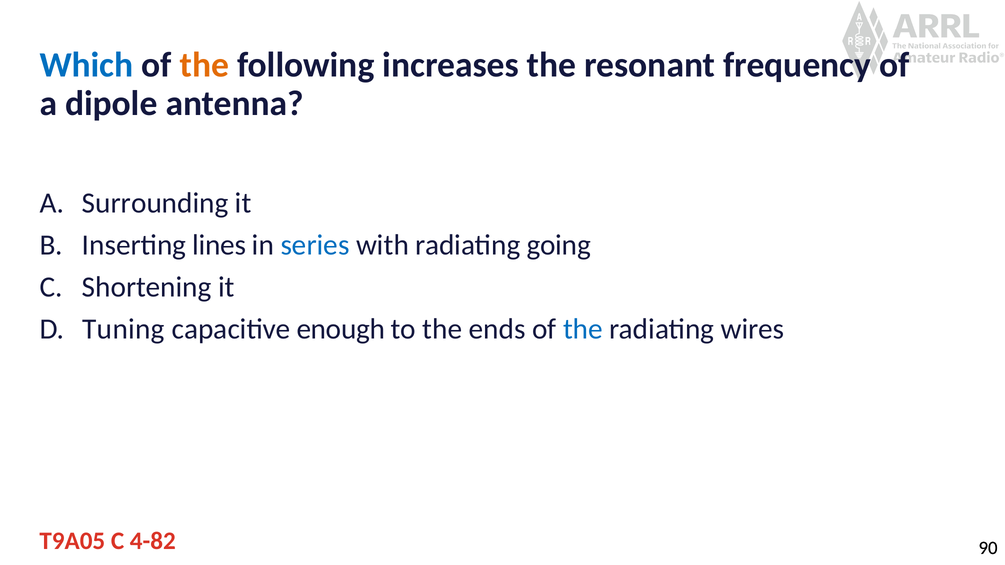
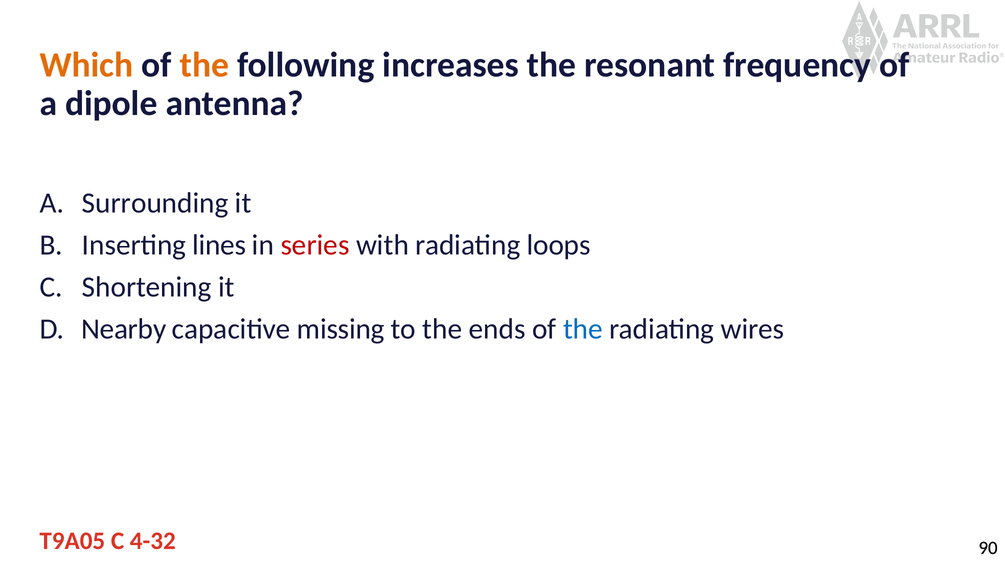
Which colour: blue -> orange (86, 65)
series colour: blue -> red (315, 245)
going: going -> loops (559, 245)
Tuning: Tuning -> Nearby (124, 329)
enough: enough -> missing (341, 329)
4-82: 4-82 -> 4-32 (153, 541)
